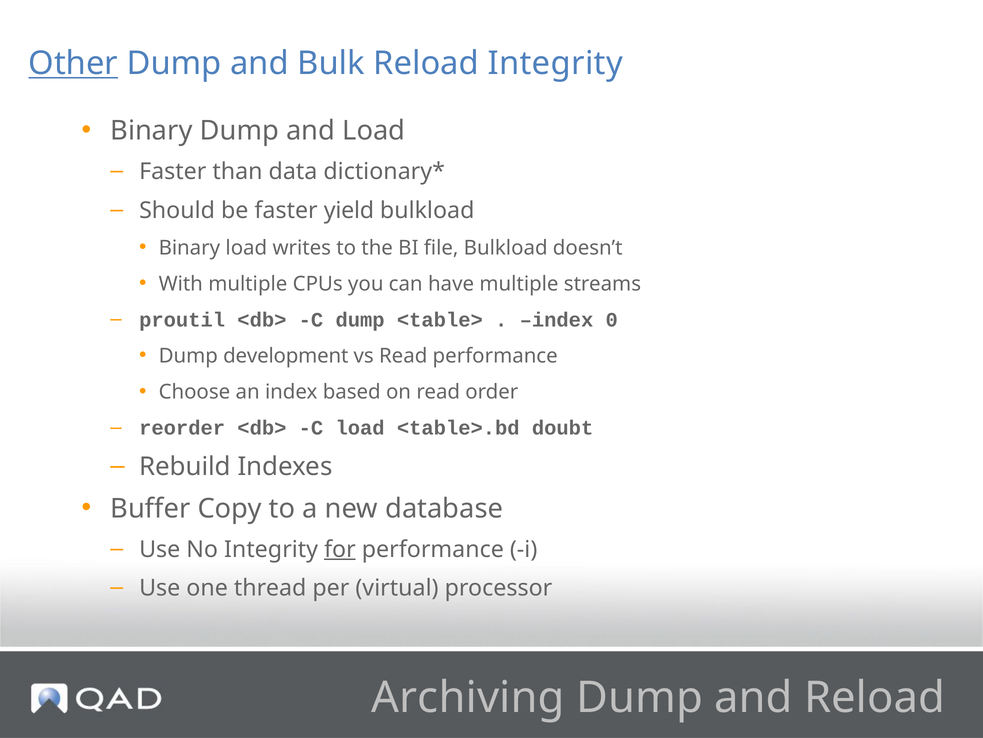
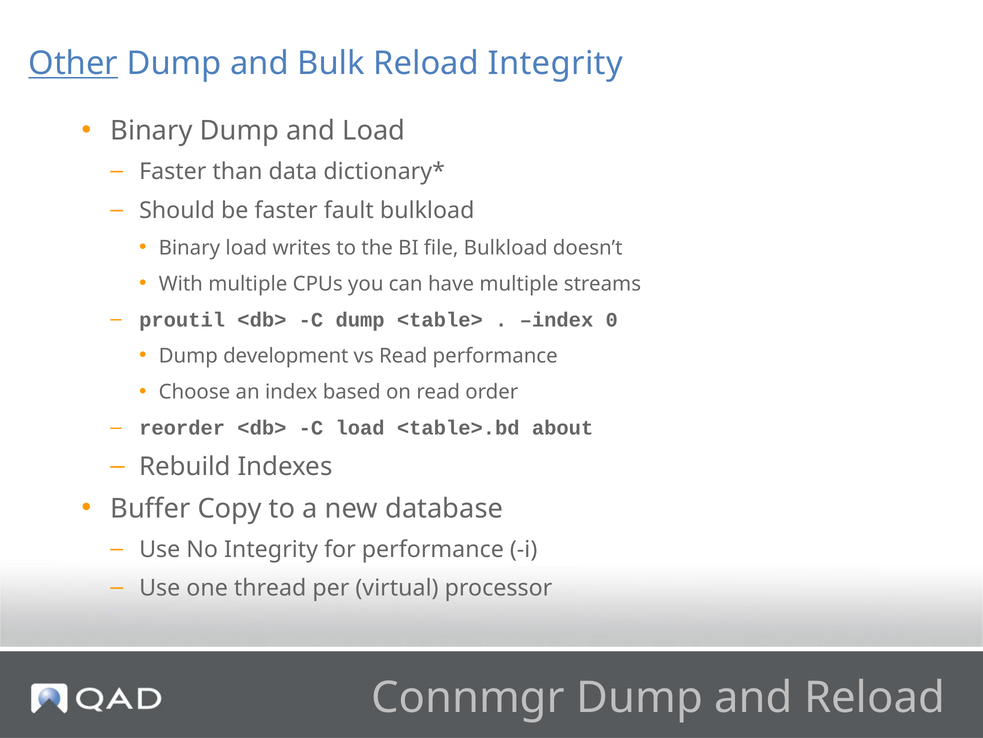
yield: yield -> fault (349, 210)
doubt: doubt -> about (563, 428)
for underline: present -> none (340, 549)
Archiving: Archiving -> Connmgr (468, 697)
